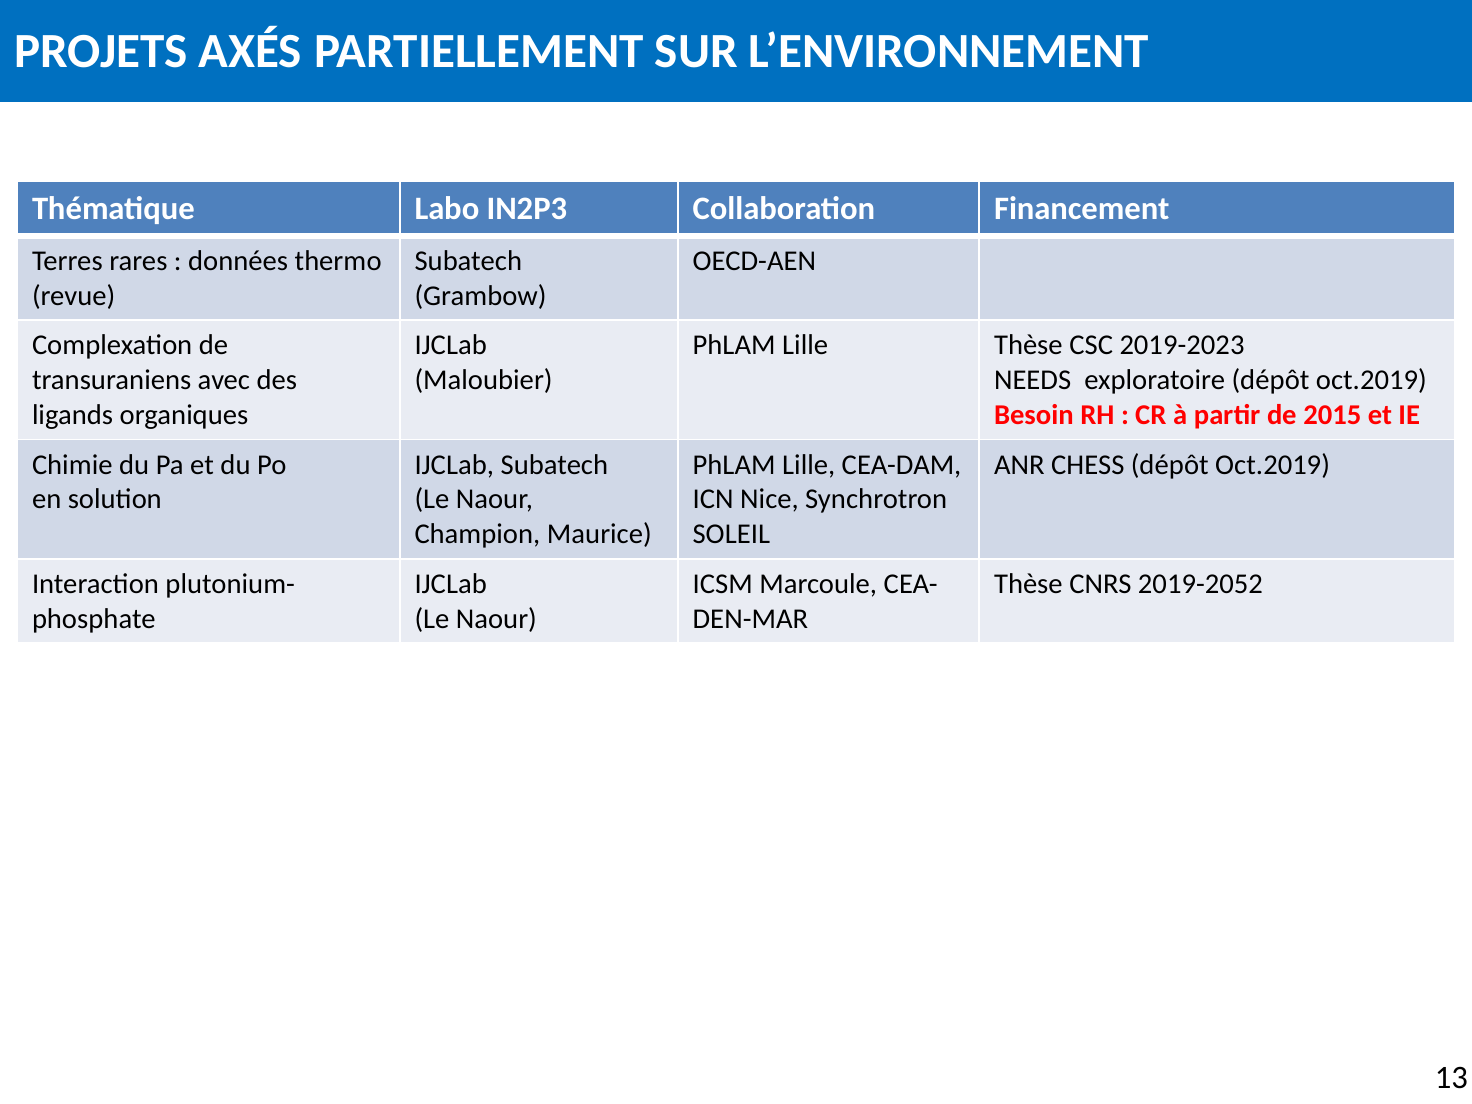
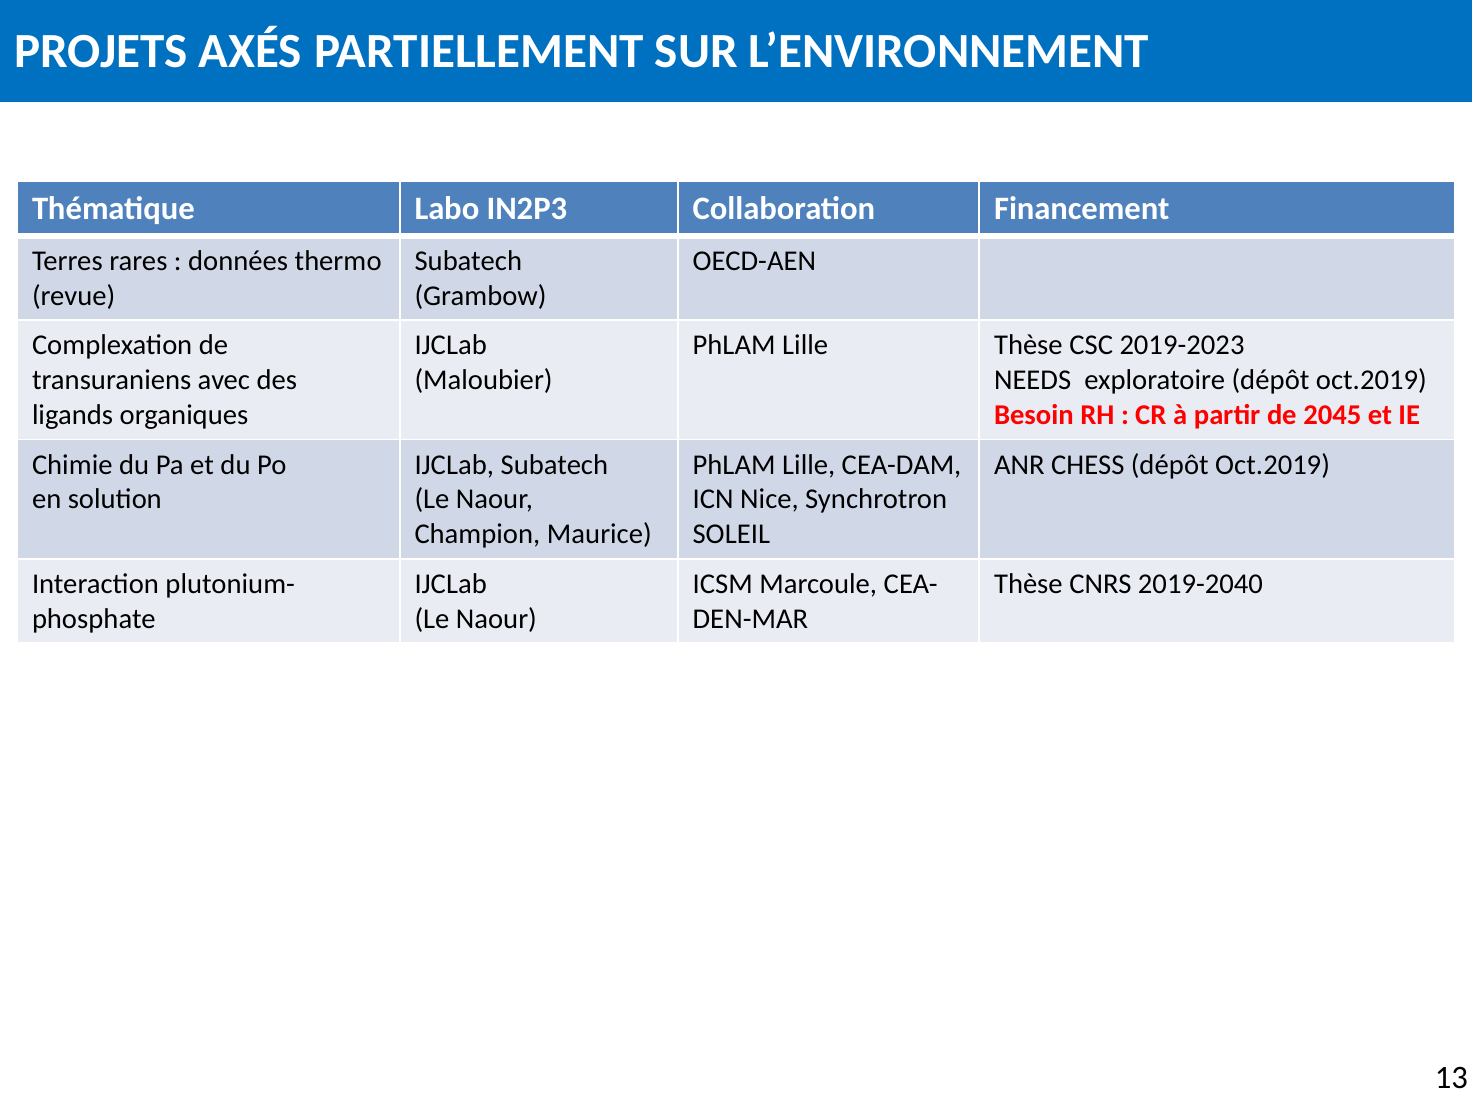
2015: 2015 -> 2045 (1332, 415)
2019-2052: 2019-2052 -> 2019-2040 (1200, 584)
